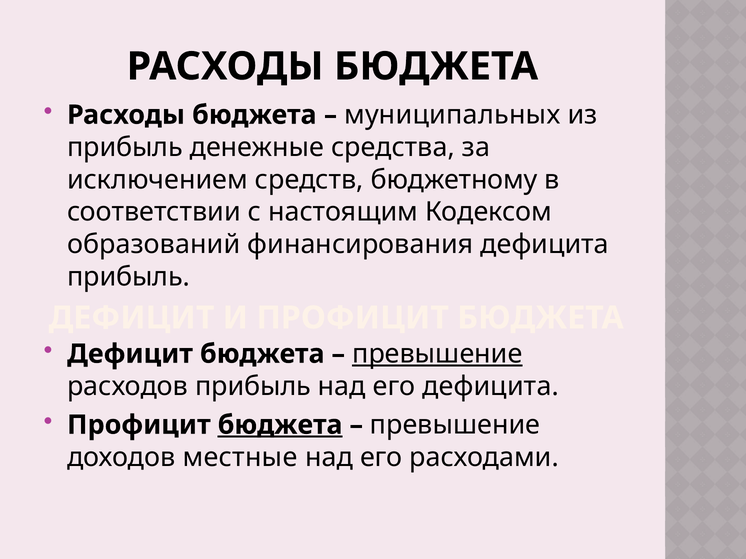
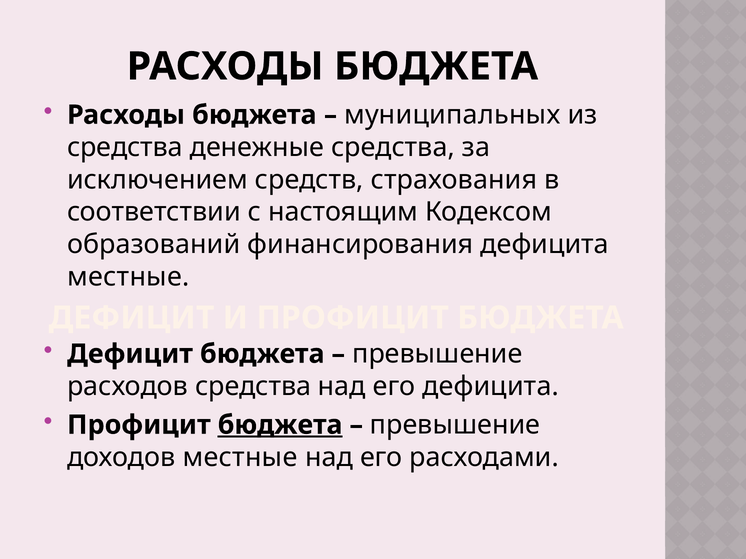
прибыль: прибыль -> средства (125, 147)
бюджетному: бюджетному -> страхования (454, 180)
прибыль: прибыль -> местные (128, 277)
превышение underline: present -> none (437, 354)
расходов прибыль: прибыль -> средства (253, 387)
